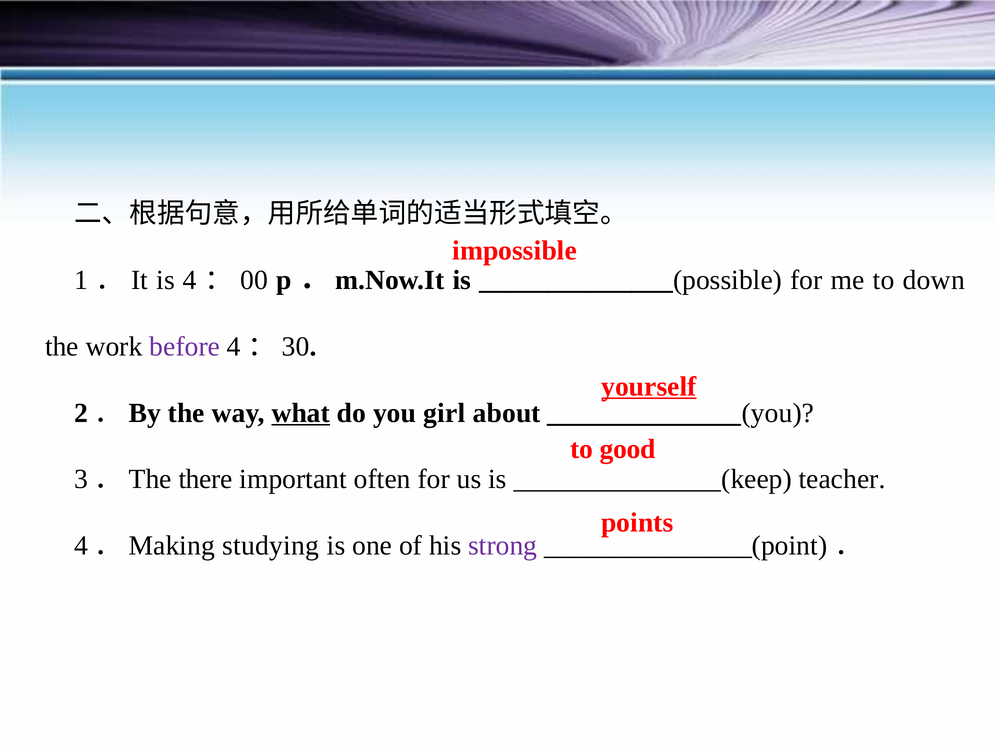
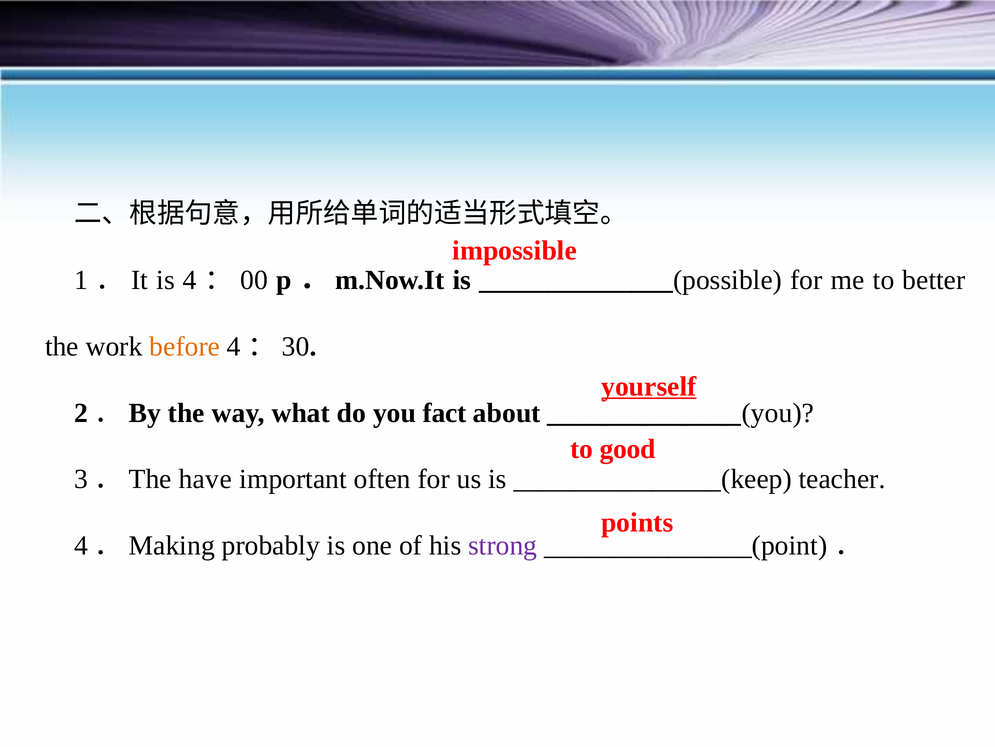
down: down -> better (934, 280)
before colour: purple -> orange (185, 346)
what underline: present -> none (301, 412)
girl: girl -> fact (445, 412)
there: there -> have (205, 479)
studying: studying -> probably (271, 545)
